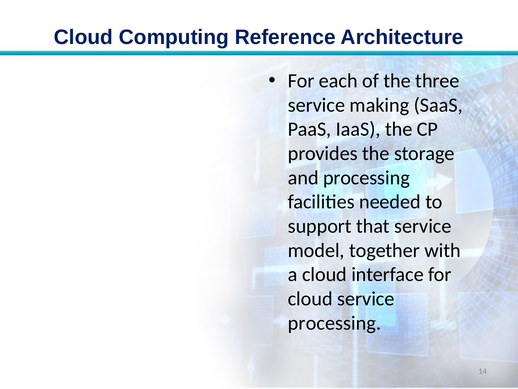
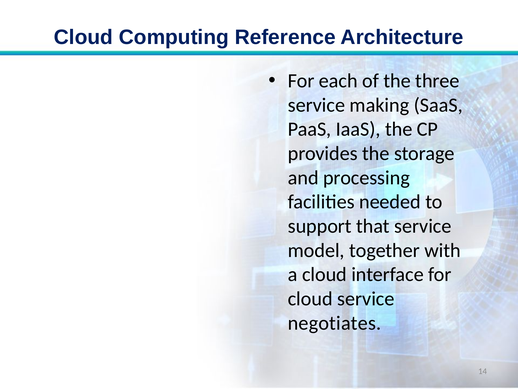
processing: processing -> negotiates (335, 323)
